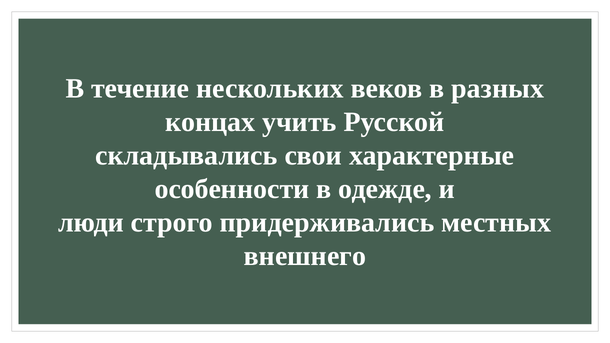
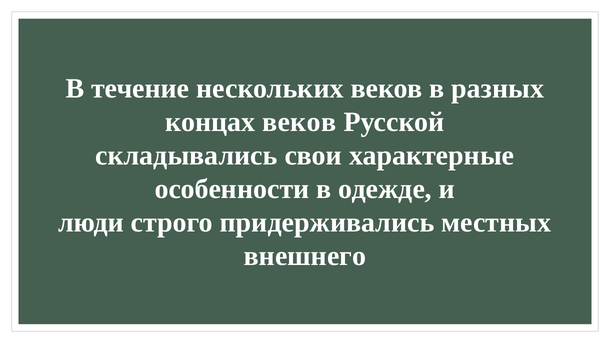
концах учить: учить -> веков (299, 122)
